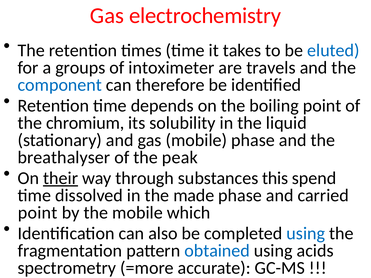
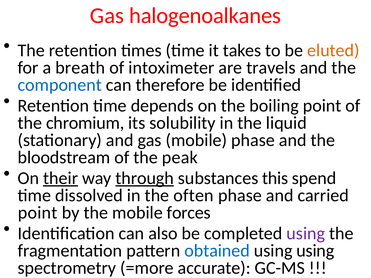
electrochemistry: electrochemistry -> halogenoalkanes (205, 16)
eluted colour: blue -> orange (333, 50)
groups: groups -> breath (80, 68)
breathalyser: breathalyser -> bloodstream (64, 158)
through underline: none -> present (145, 178)
made: made -> often (194, 196)
which: which -> forces (189, 213)
using colour: blue -> purple (306, 234)
using acids: acids -> using (315, 251)
